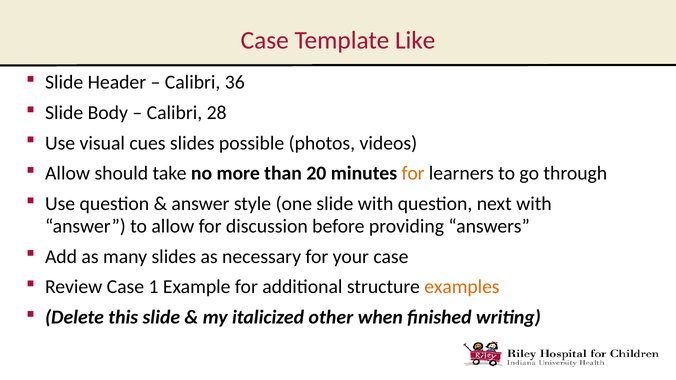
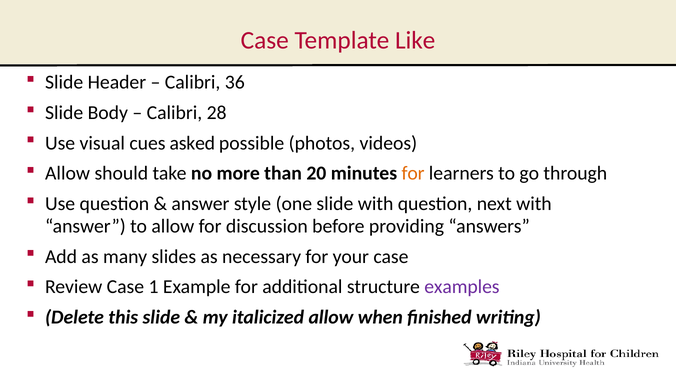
cues slides: slides -> asked (192, 143)
examples colour: orange -> purple (462, 287)
italicized other: other -> allow (331, 318)
